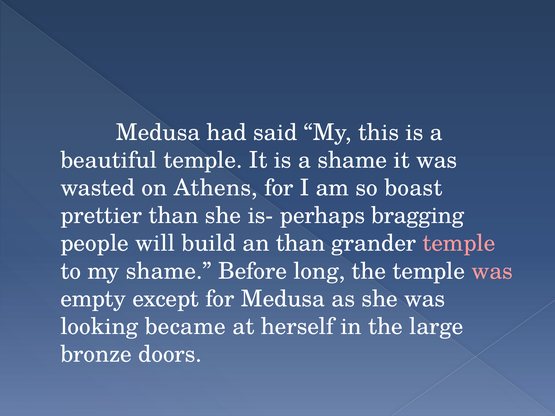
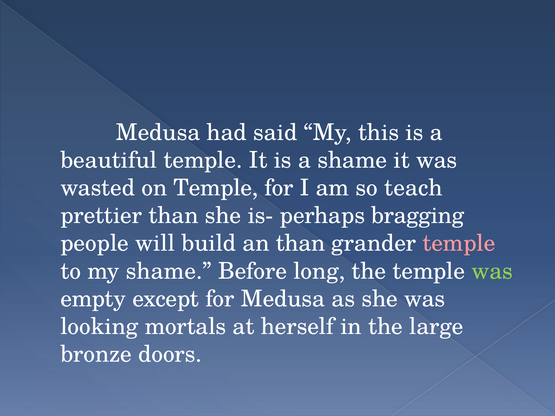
on Athens: Athens -> Temple (216, 188)
boast: boast -> teach (414, 188)
was colour: pink -> light green (492, 271)
became: became -> mortals (185, 327)
